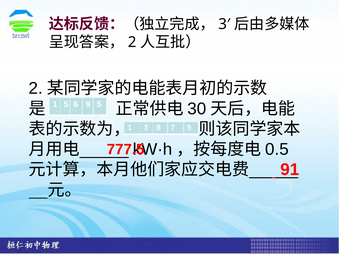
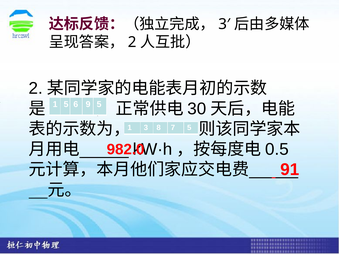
777.5: 777.5 -> 982.0 (126, 149)
